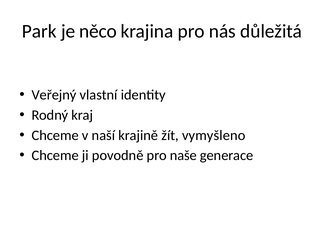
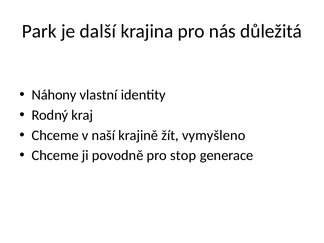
něco: něco -> další (98, 31)
Veřejný: Veřejný -> Náhony (54, 95)
naše: naše -> stop (183, 155)
